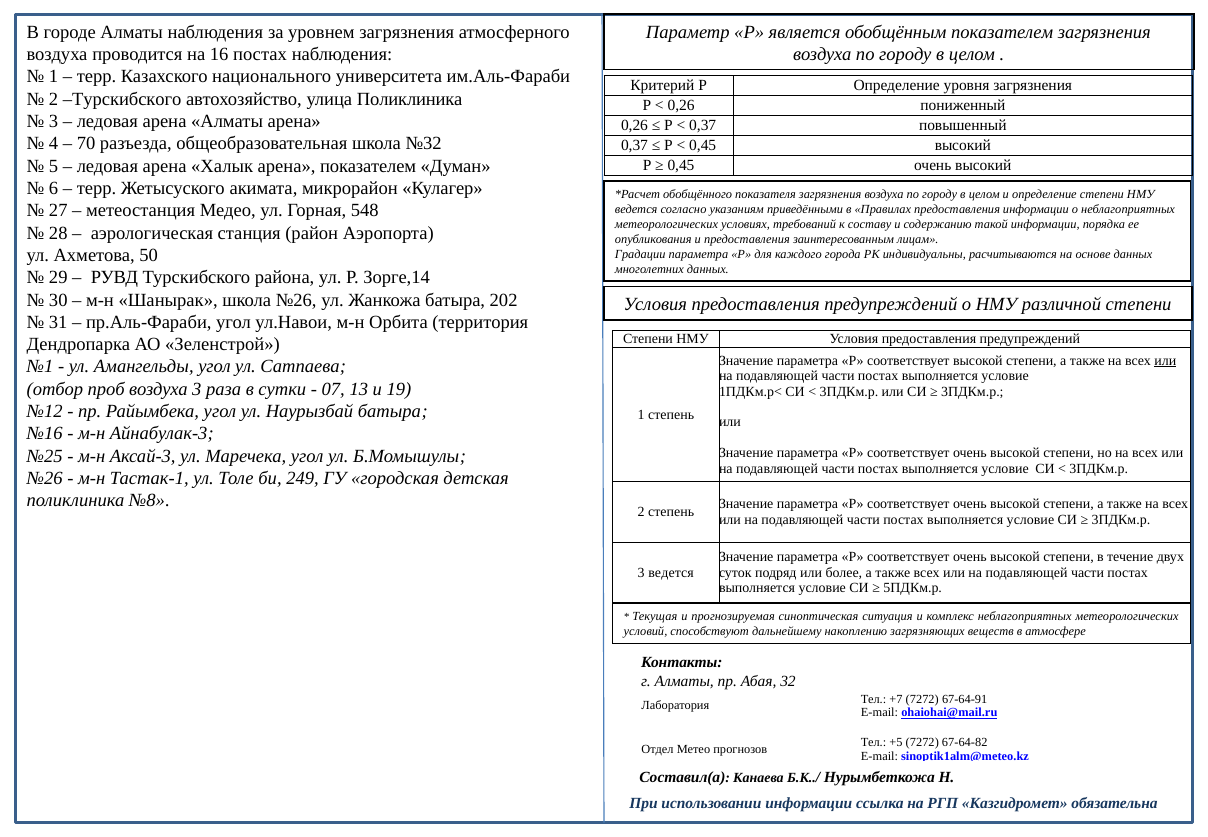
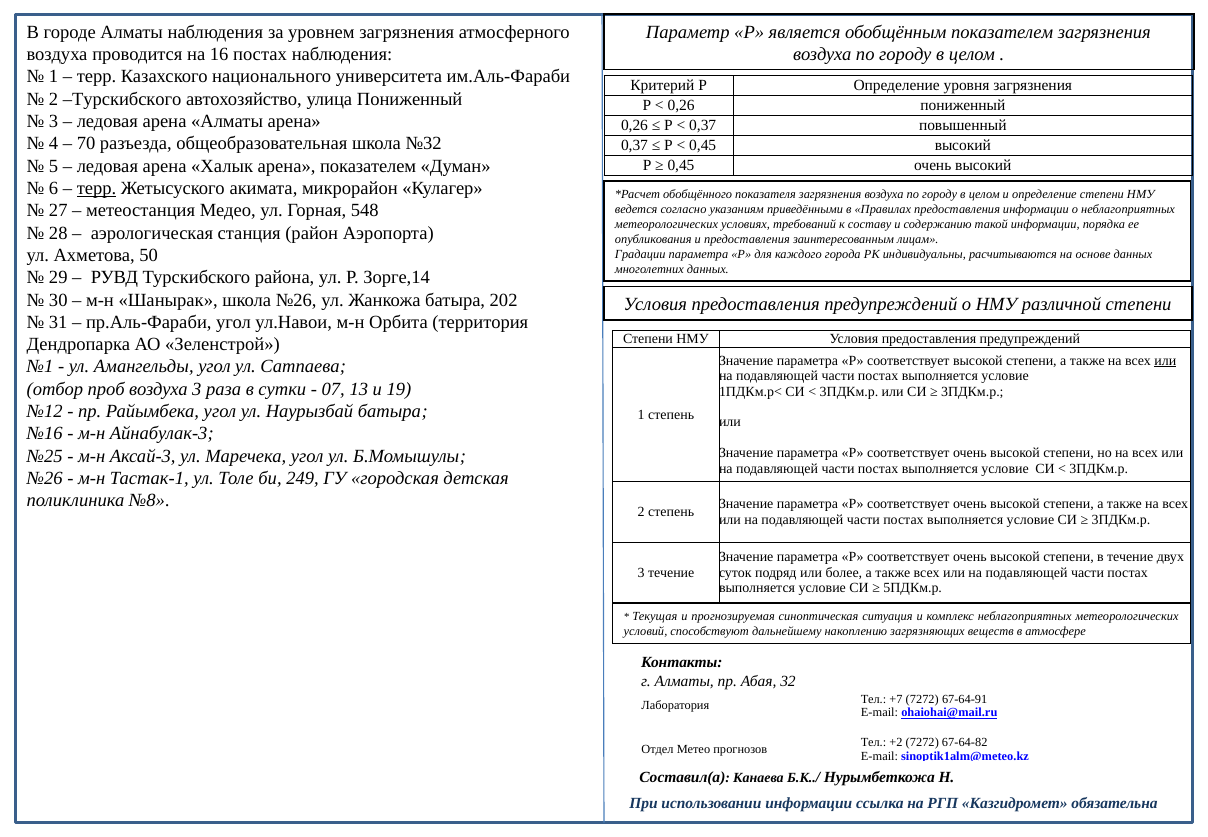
улица Поликлиника: Поликлиника -> Пониженный (410, 99)
терр underline: none -> present (97, 188)
3 ведется: ведется -> течение (671, 572)
+5: +5 -> +2 (896, 742)
